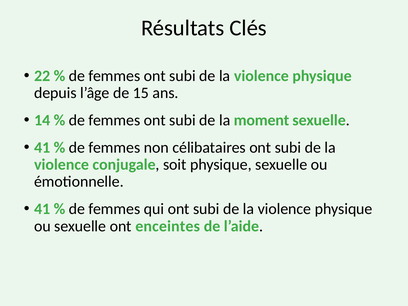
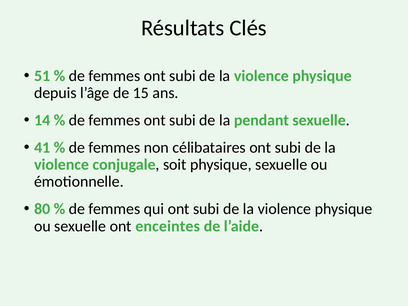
22: 22 -> 51 (42, 76)
moment: moment -> pendant (261, 120)
41: 41 -> 80 (42, 209)
